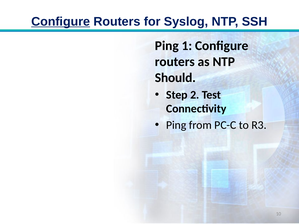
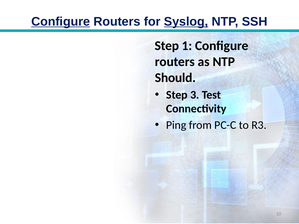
Syslog underline: none -> present (186, 22)
Ping: Ping -> Step (167, 46)
2: 2 -> 3 (195, 95)
